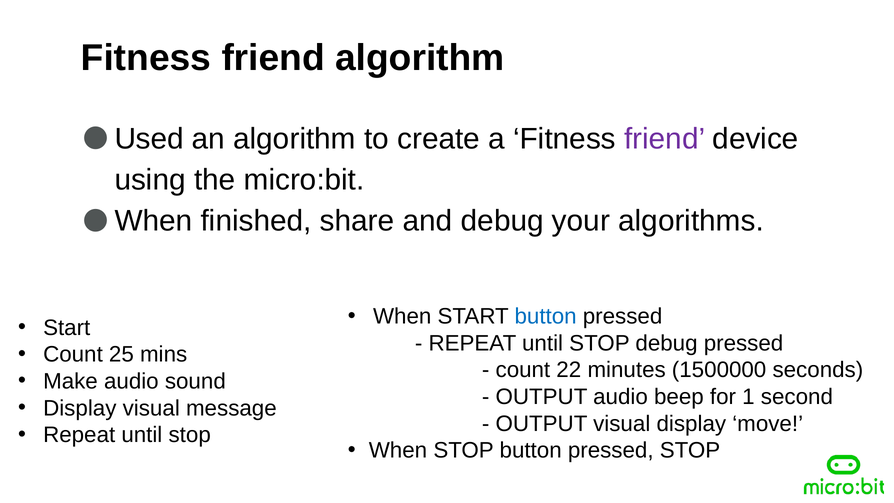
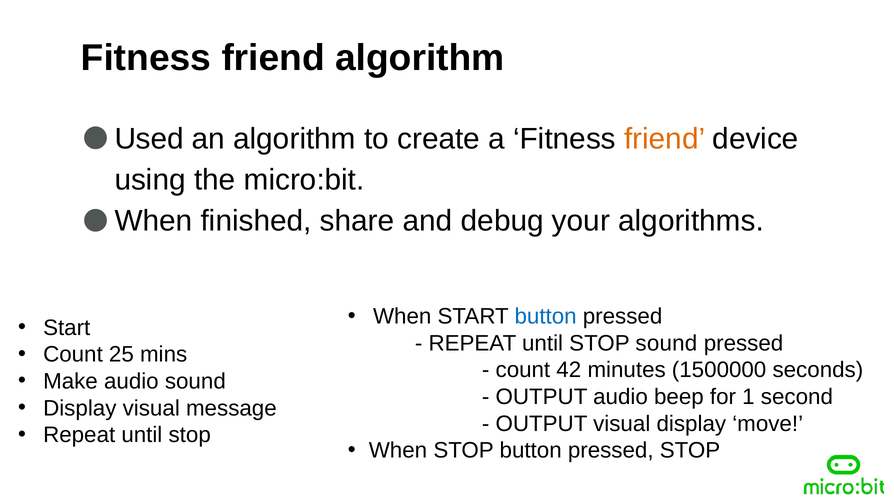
friend colour: purple -> orange (665, 139)
STOP debug: debug -> sound (666, 343)
22: 22 -> 42 (569, 370)
